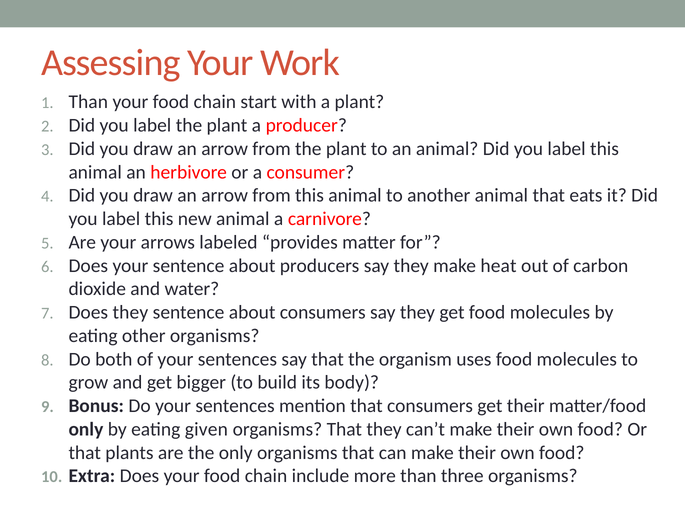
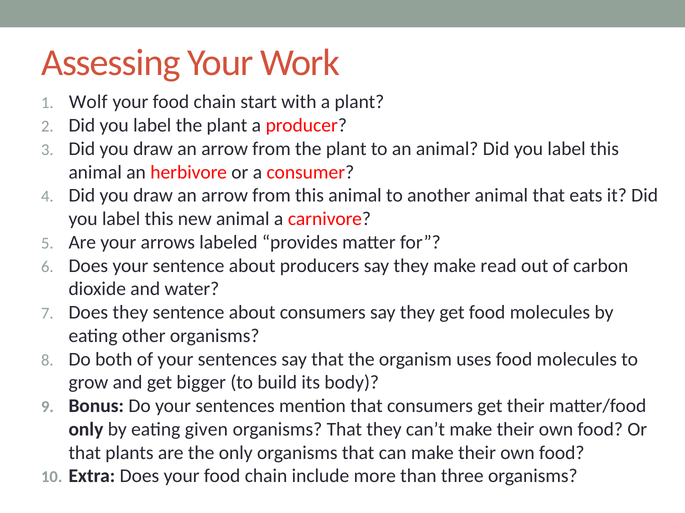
Than: Than -> Wolf (88, 102)
heat: heat -> read (499, 266)
